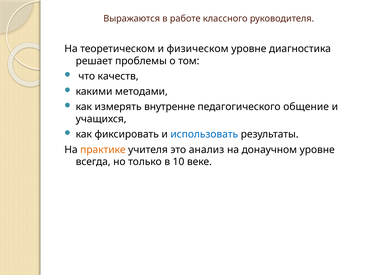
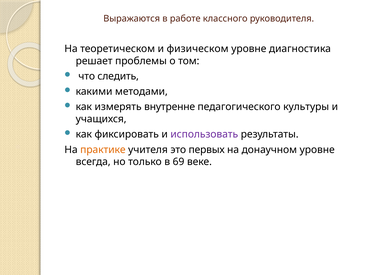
качеств: качеств -> следить (118, 76)
общение: общение -> культуры (306, 107)
использовать colour: blue -> purple (204, 134)
анализ: анализ -> первых (207, 149)
10: 10 -> 69 (179, 162)
